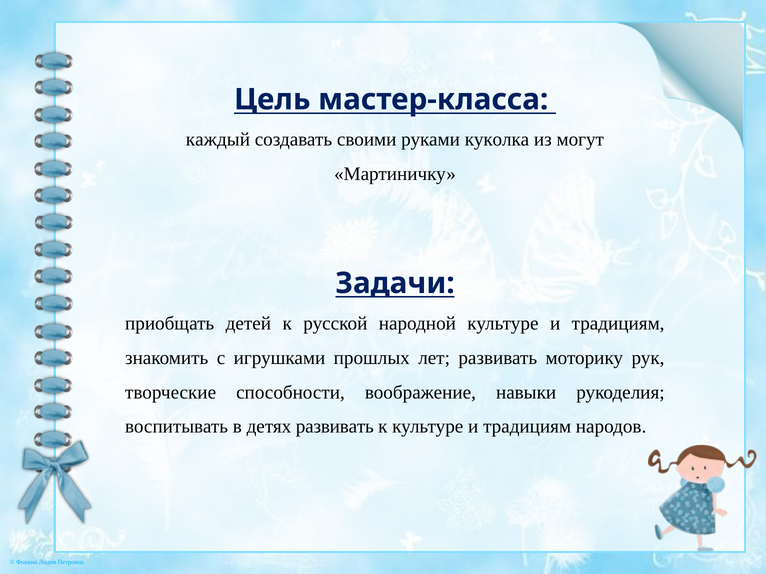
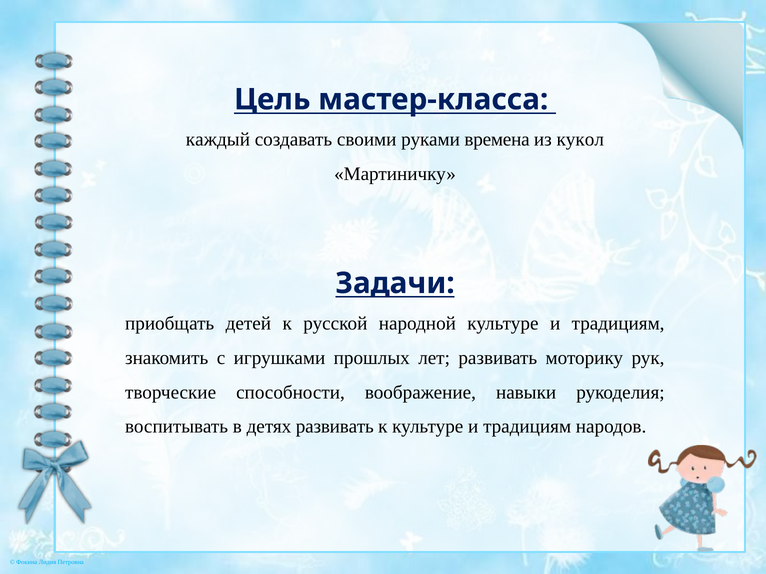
куколка: куколка -> времена (497, 140)
могут: могут -> кукол (580, 140)
